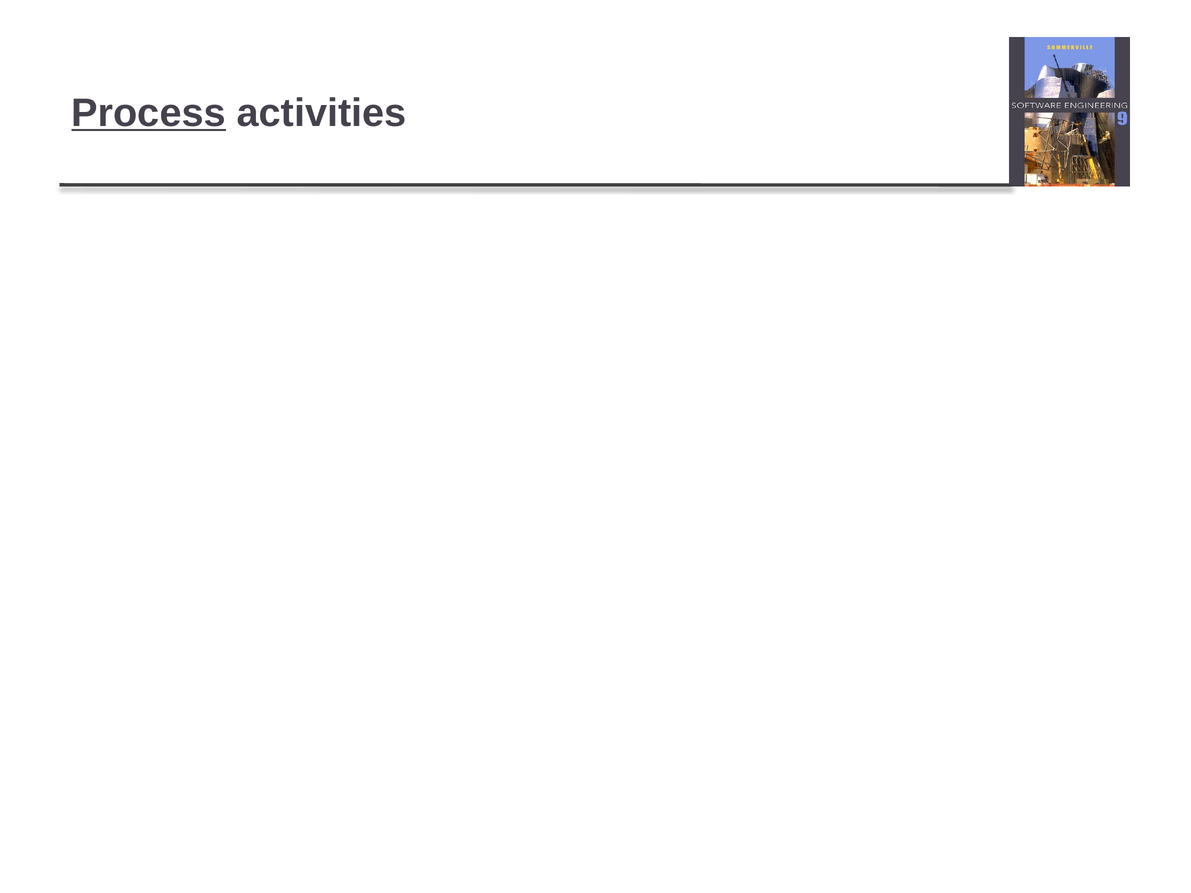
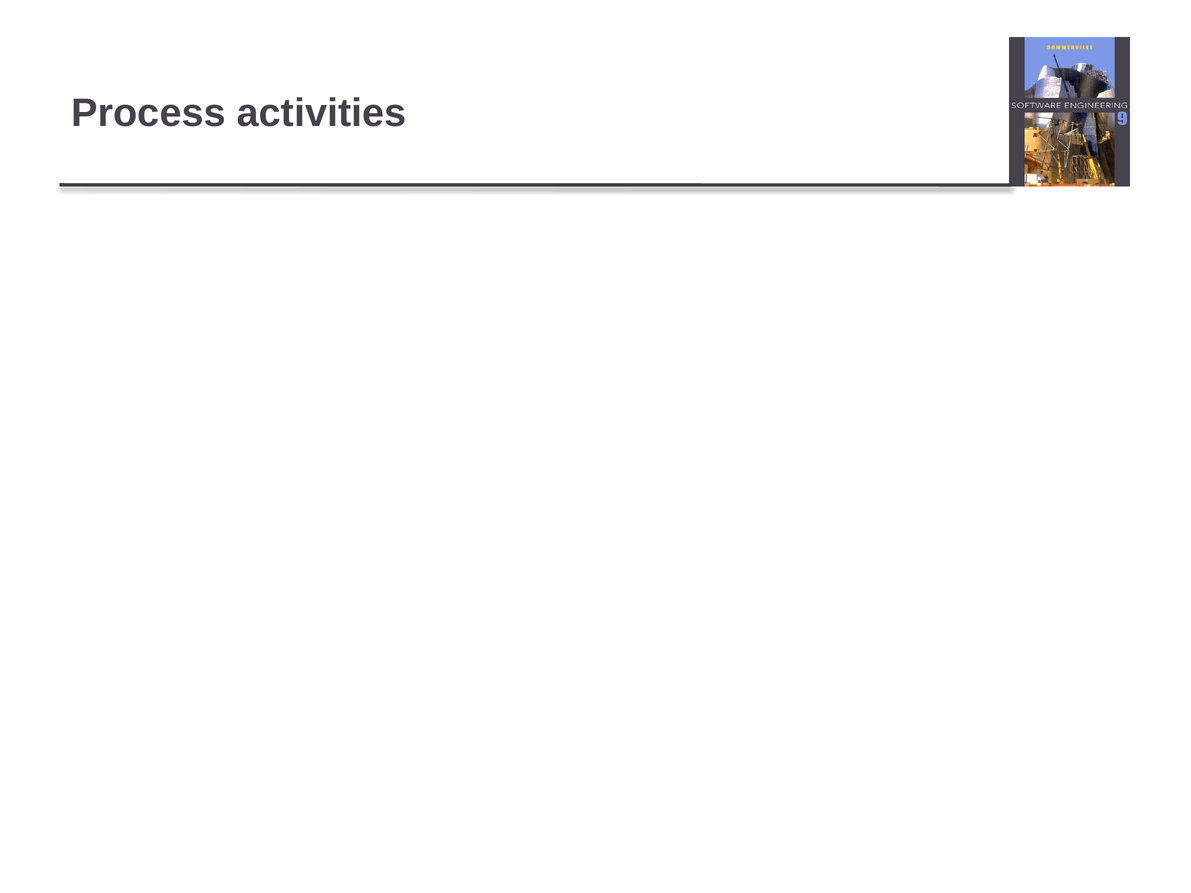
Process underline: present -> none (149, 113)
